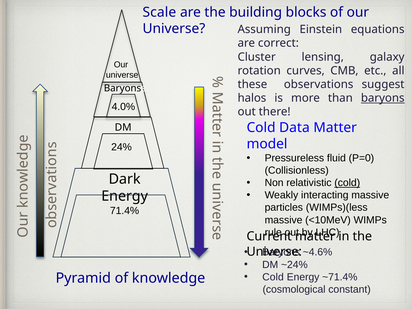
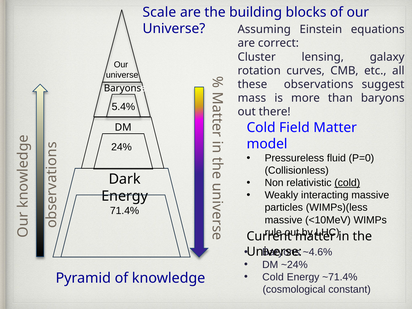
halos: halos -> mass (252, 98)
baryons underline: present -> none (383, 98)
4.0%: 4.0% -> 5.4% (123, 107)
Data: Data -> Field (294, 128)
